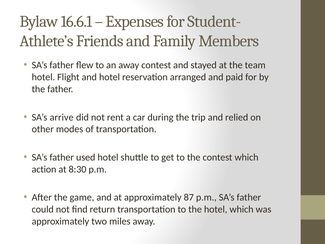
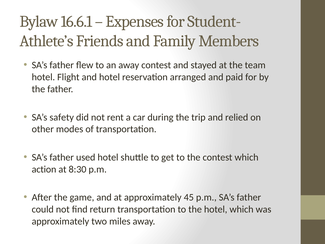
arrive: arrive -> safety (62, 117)
87: 87 -> 45 (189, 197)
